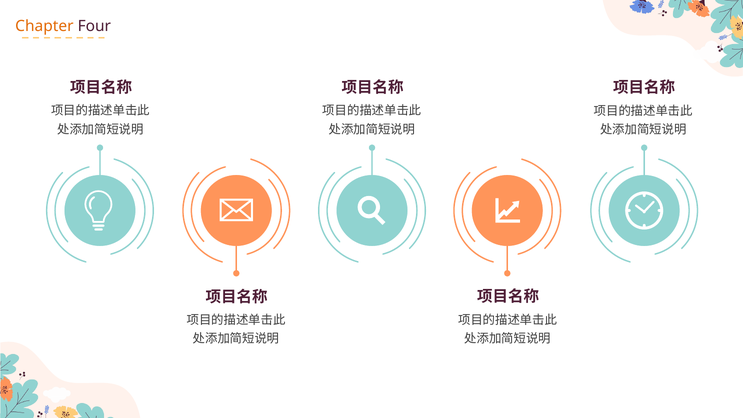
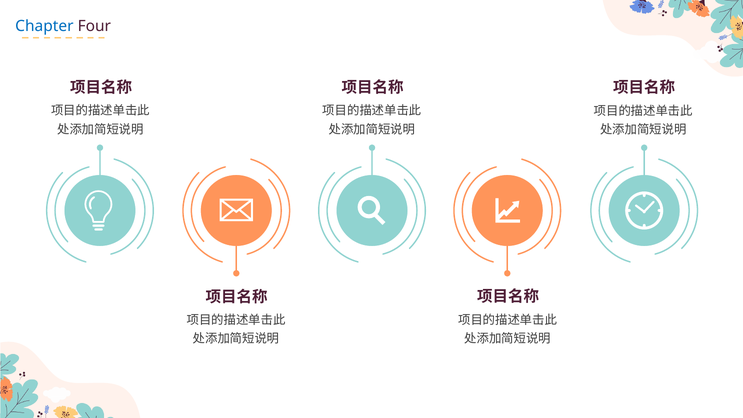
Chapter colour: orange -> blue (44, 26)
